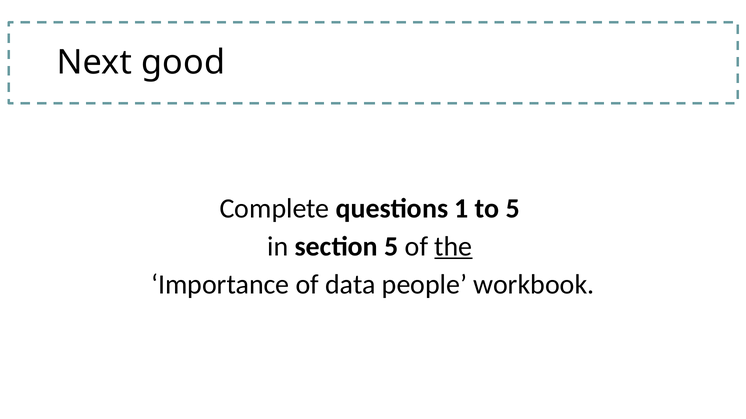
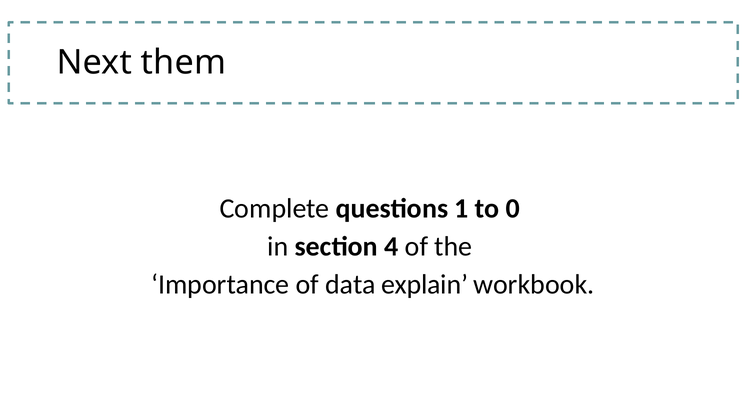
good: good -> them (183, 63)
to 5: 5 -> 0 (513, 209)
section 5: 5 -> 4 (391, 247)
the underline: present -> none (453, 247)
people: people -> explain (425, 285)
